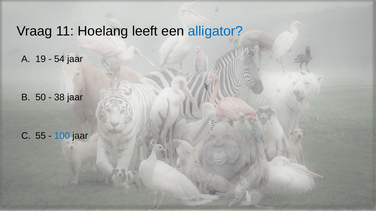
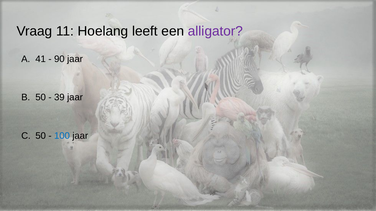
alligator colour: blue -> purple (215, 31)
19: 19 -> 41 (41, 59)
54: 54 -> 90 (59, 59)
38: 38 -> 39 (59, 98)
55: 55 -> 50 (41, 136)
